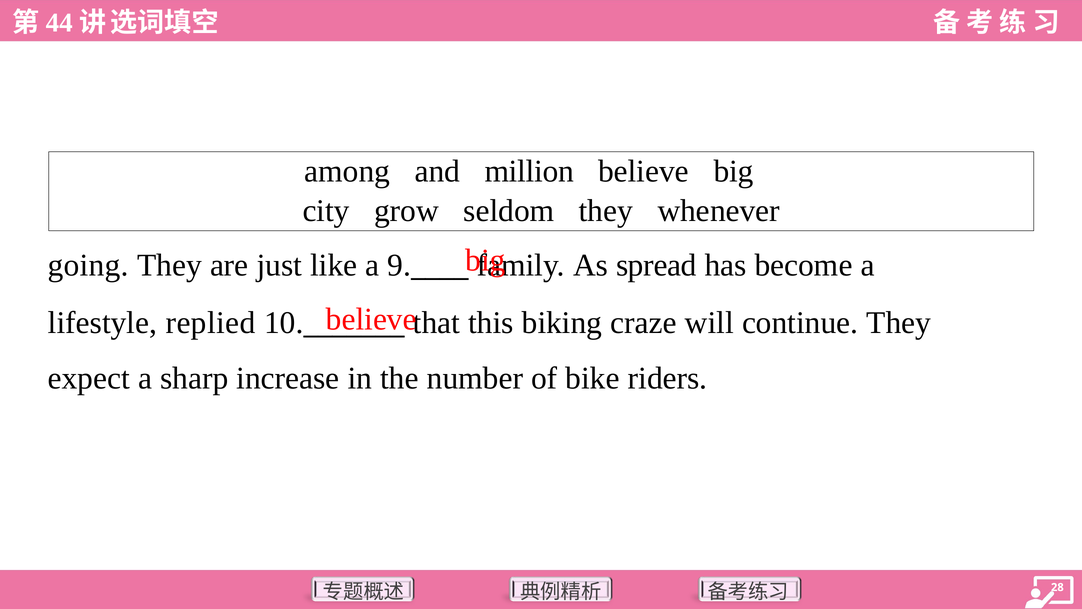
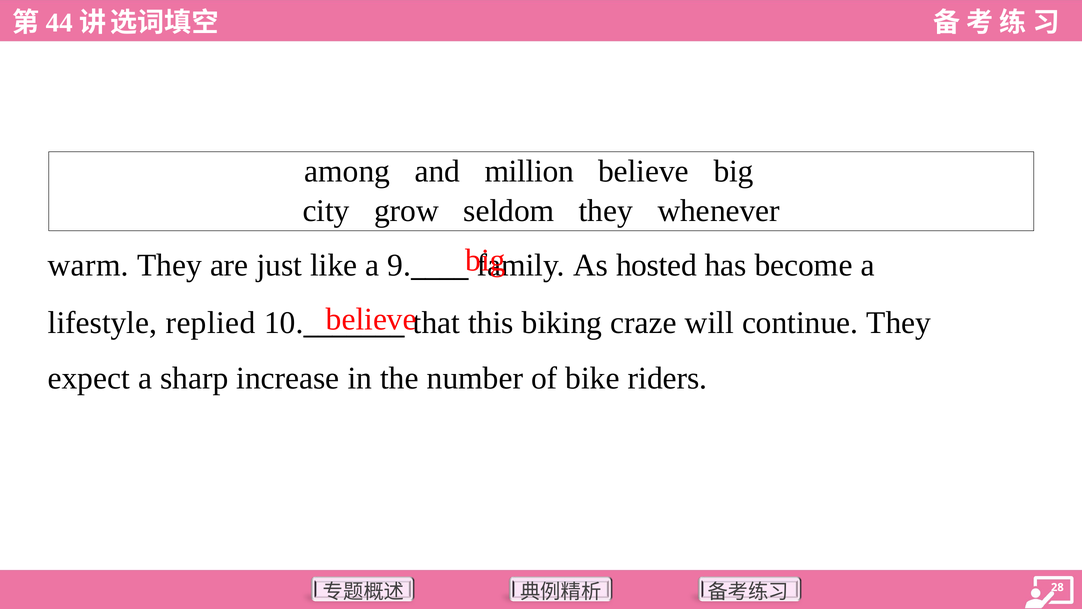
going: going -> warm (88, 265)
spread: spread -> hosted (656, 265)
